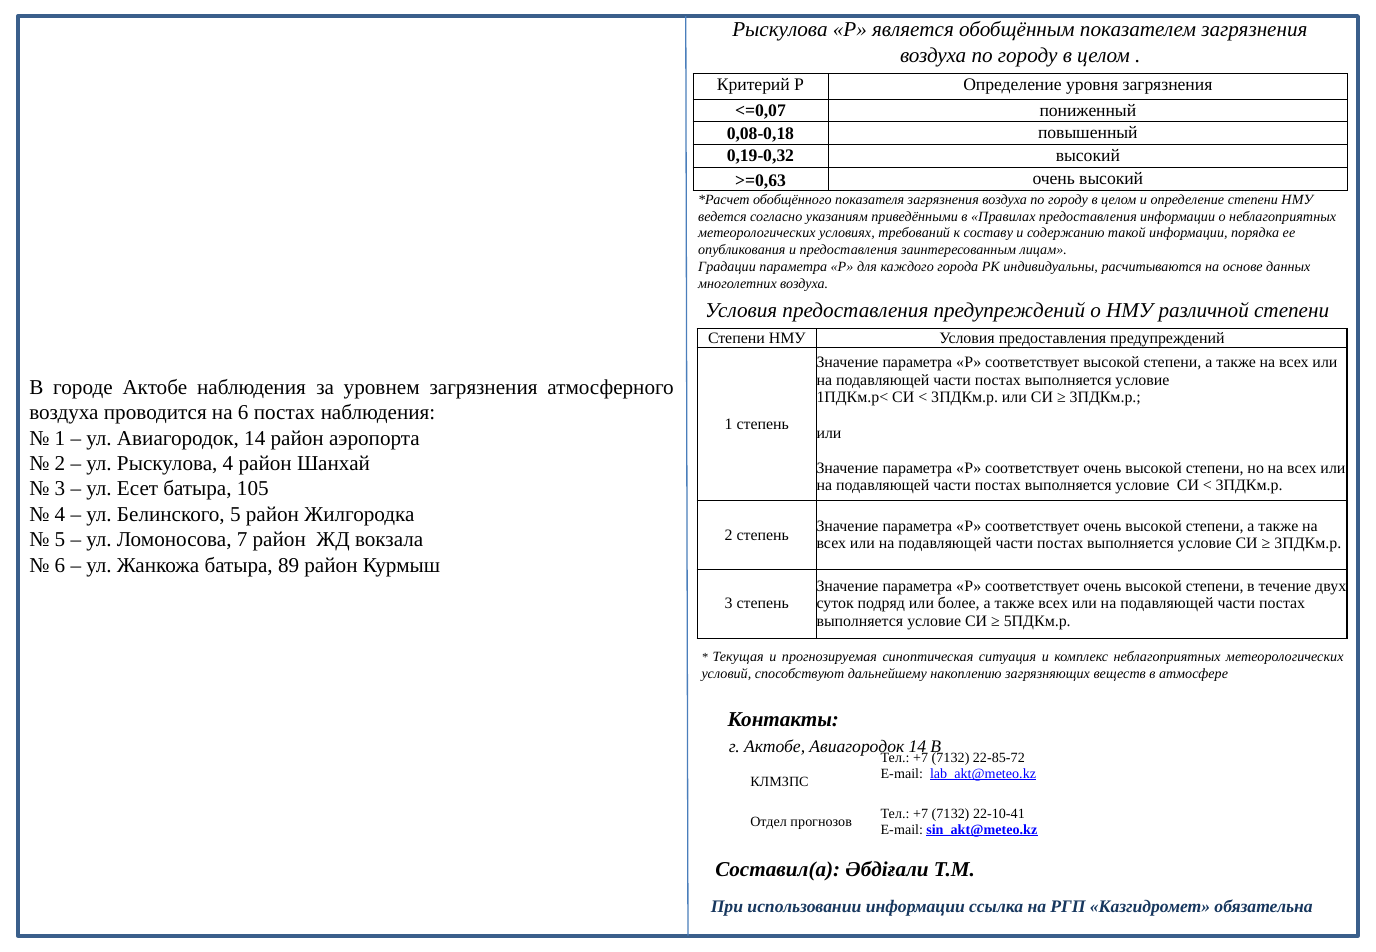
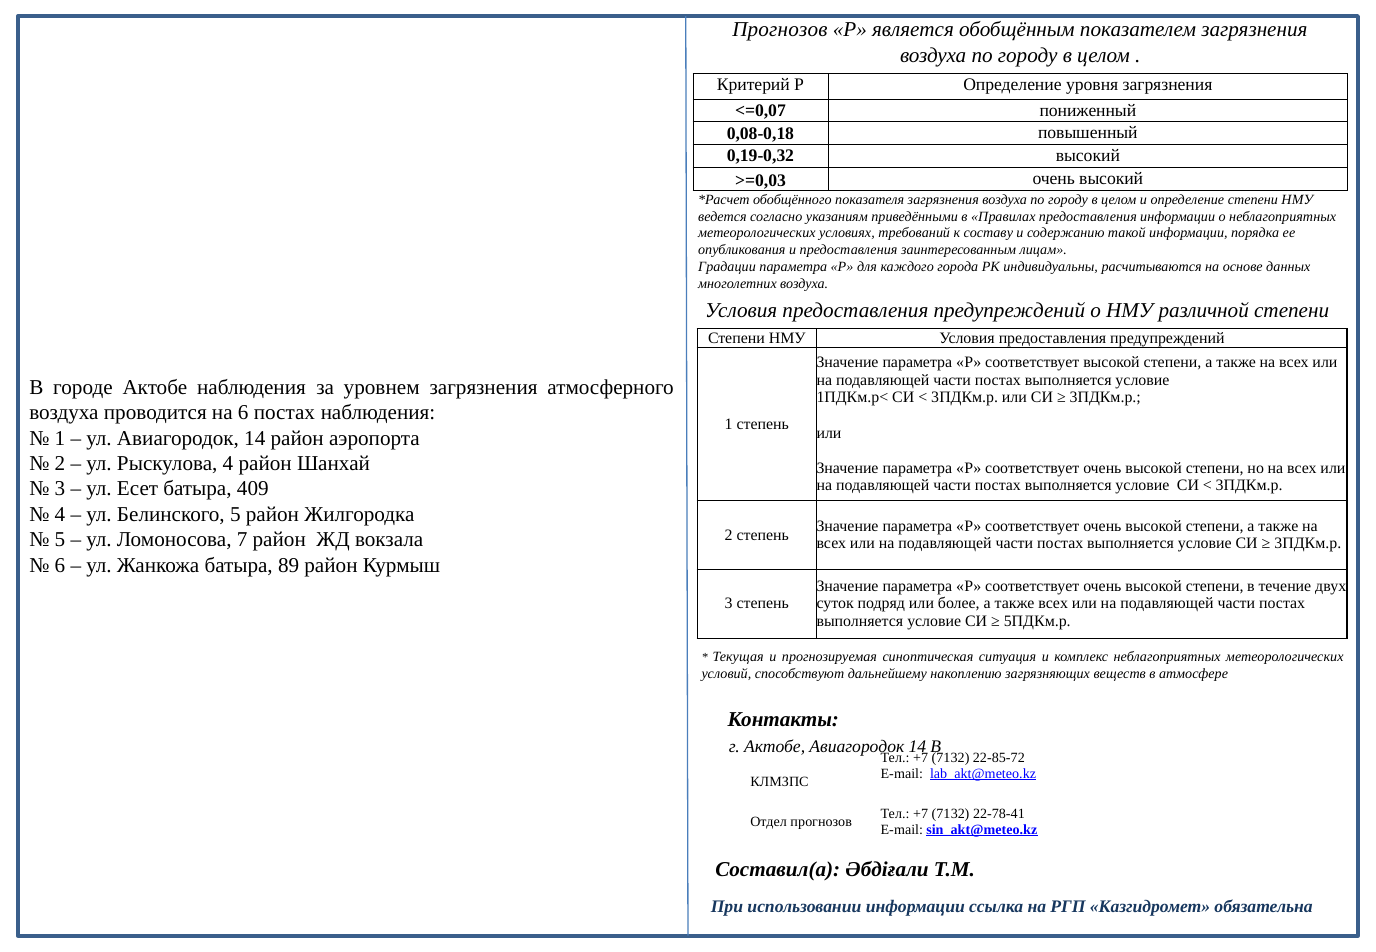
Рыскулова: Рыскулова -> Прогнозов (780, 30)
>=0,63: >=0,63 -> >=0,03 (761, 180)
105: 105 -> 409 (253, 489)
22-10-41: 22-10-41 -> 22-78-41 (999, 814)
